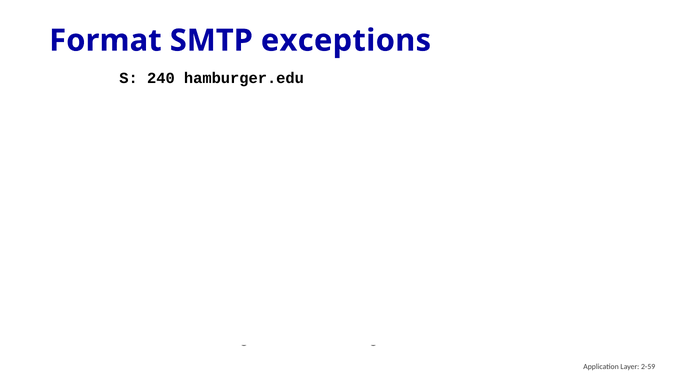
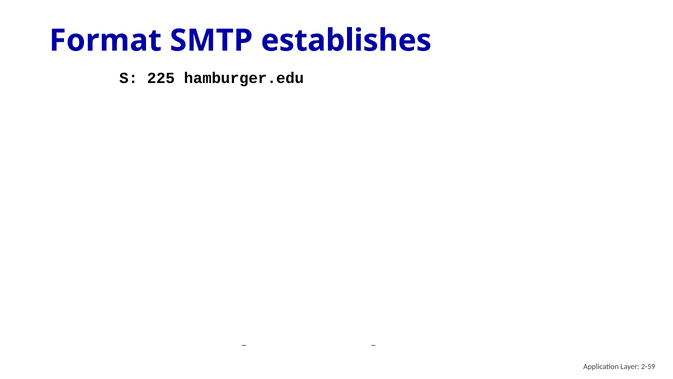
exceptions: exceptions -> establishes (346, 40)
240: 240 -> 225 (161, 78)
